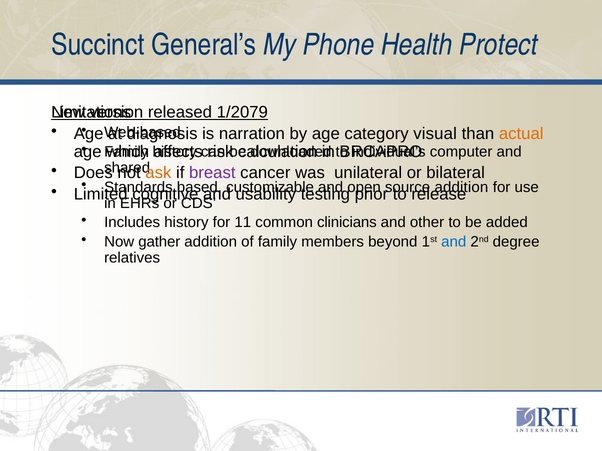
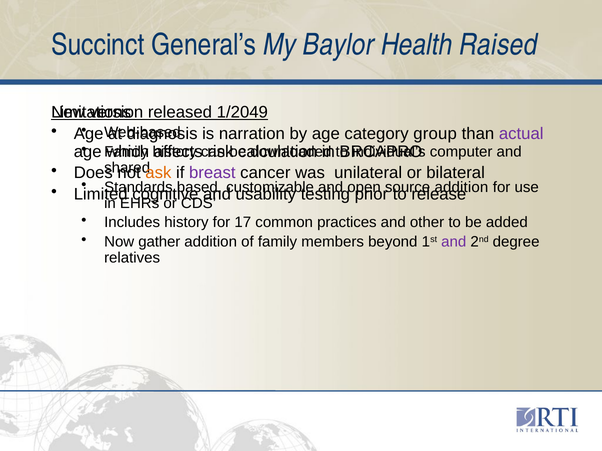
Phone: Phone -> Baylor (338, 45)
Protect: Protect -> Raised (498, 45)
1/2079: 1/2079 -> 1/2049 (242, 112)
visual: visual -> group (435, 134)
actual colour: orange -> purple (521, 134)
11: 11 -> 17 (243, 223)
clinicians: clinicians -> practices (347, 223)
and colour: blue -> purple (454, 242)
